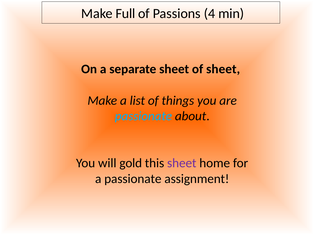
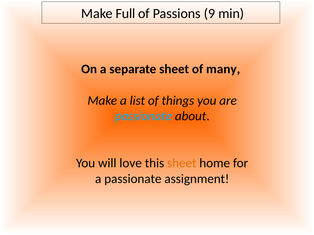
4: 4 -> 9 (209, 14)
of sheet: sheet -> many (223, 69)
gold: gold -> love (131, 164)
sheet colour: purple -> orange (182, 164)
